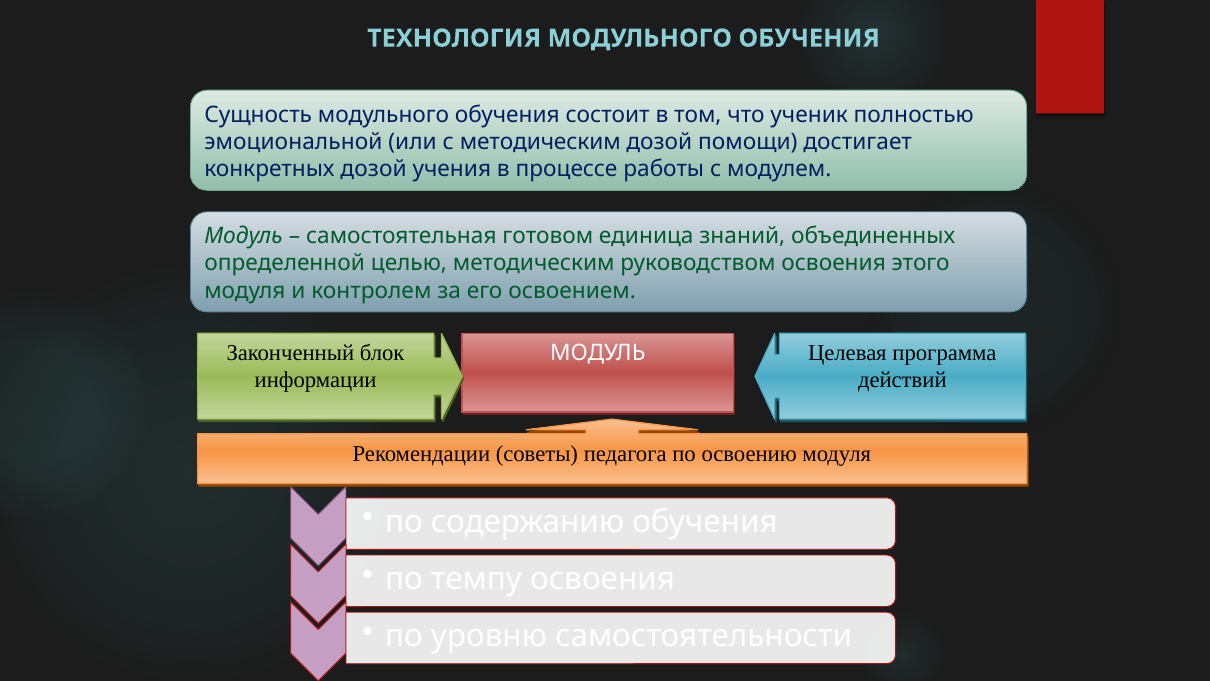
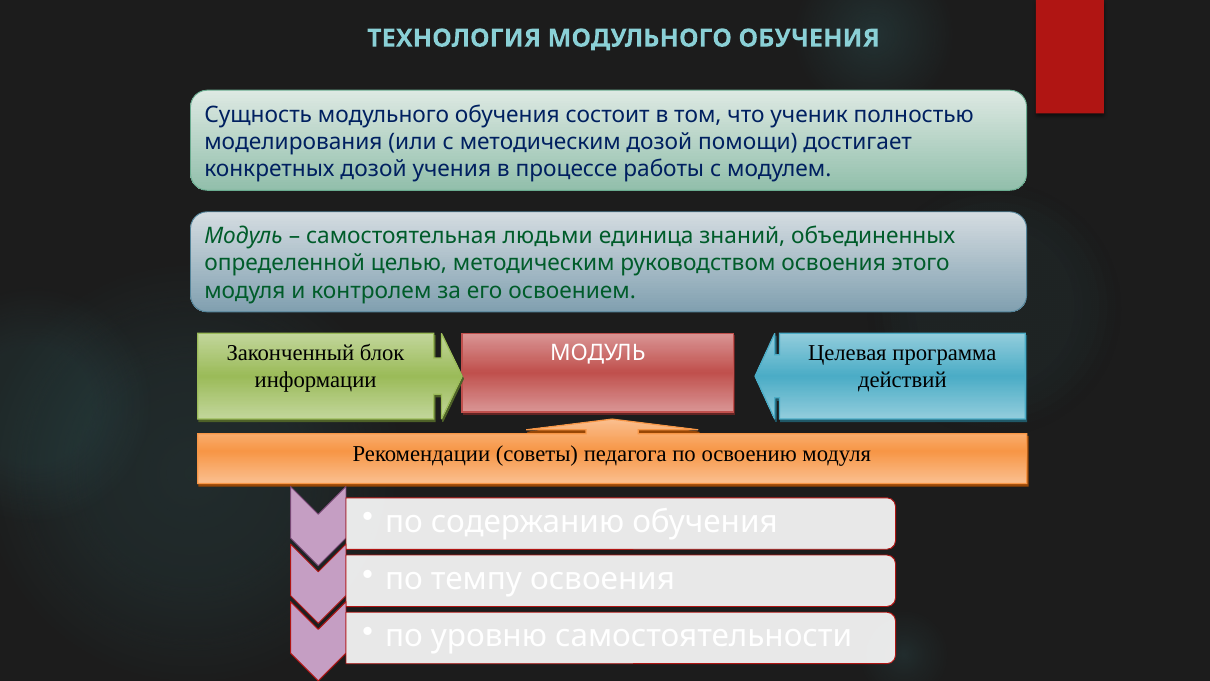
эмоциональной: эмоциональной -> моделирования (293, 142)
готовом: готовом -> людьми (548, 236)
